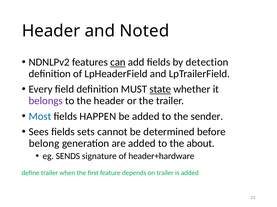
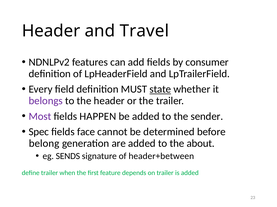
Noted: Noted -> Travel (144, 31)
can underline: present -> none (118, 62)
detection: detection -> consumer (207, 62)
Most colour: blue -> purple (40, 117)
Sees: Sees -> Spec (39, 132)
sets: sets -> face (86, 132)
header+hardware: header+hardware -> header+between (161, 157)
